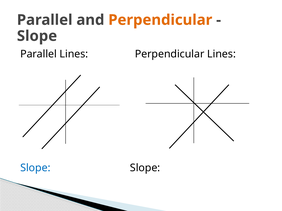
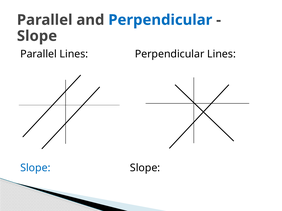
Perpendicular colour: orange -> blue (160, 20)
